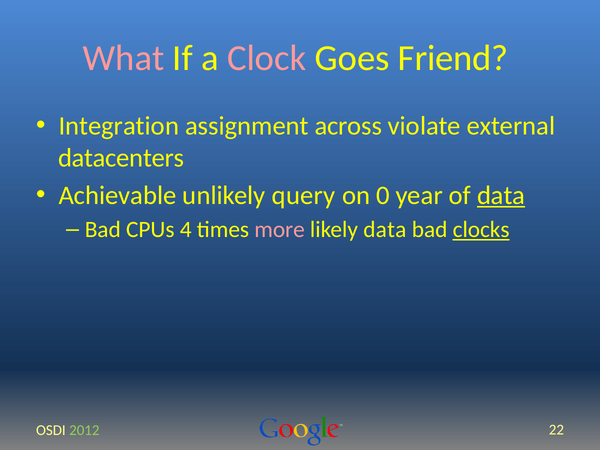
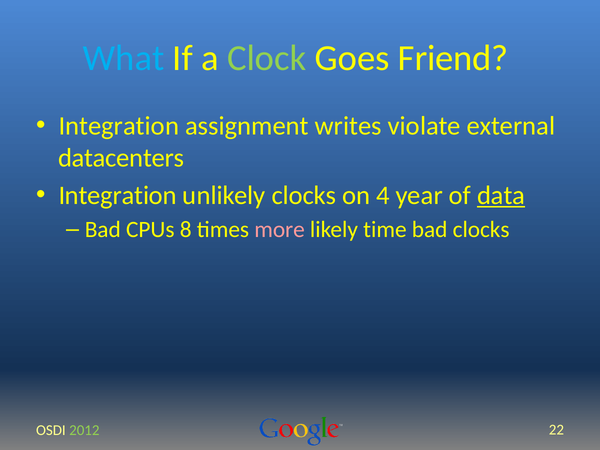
What colour: pink -> light blue (124, 58)
Clock colour: pink -> light green (267, 58)
across: across -> writes (348, 126)
Achievable: Achievable -> Integration (118, 195)
unlikely query: query -> clocks (304, 195)
0: 0 -> 4 (383, 195)
4: 4 -> 8 (186, 230)
likely data: data -> time (385, 230)
clocks underline: present -> none (481, 230)
